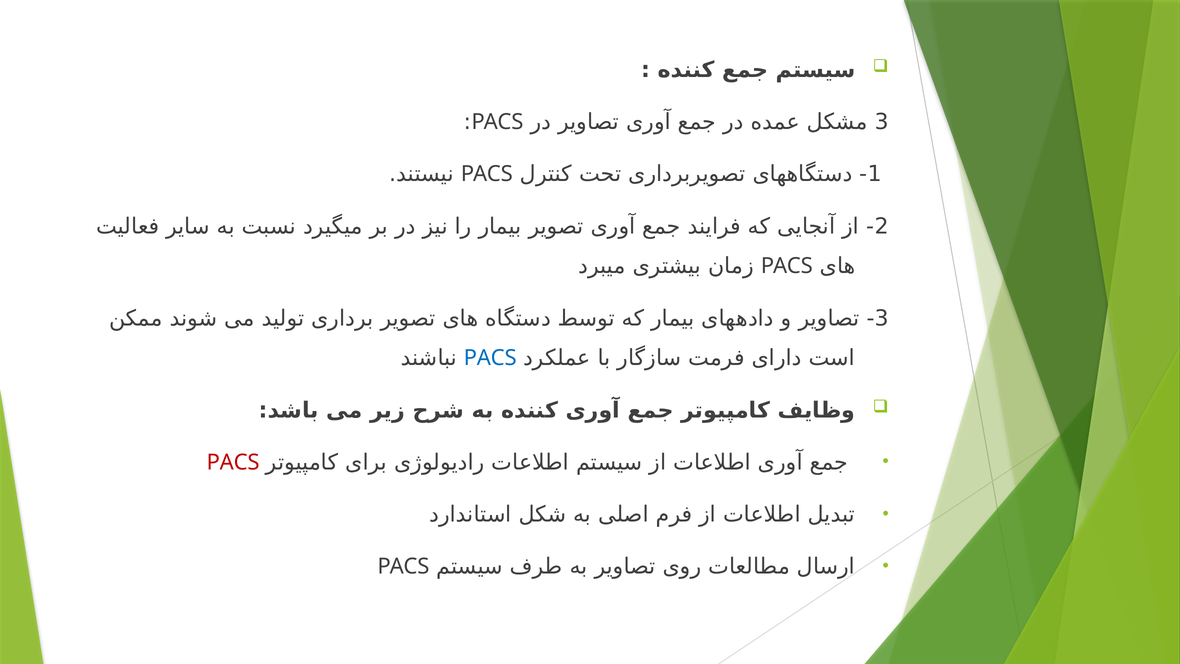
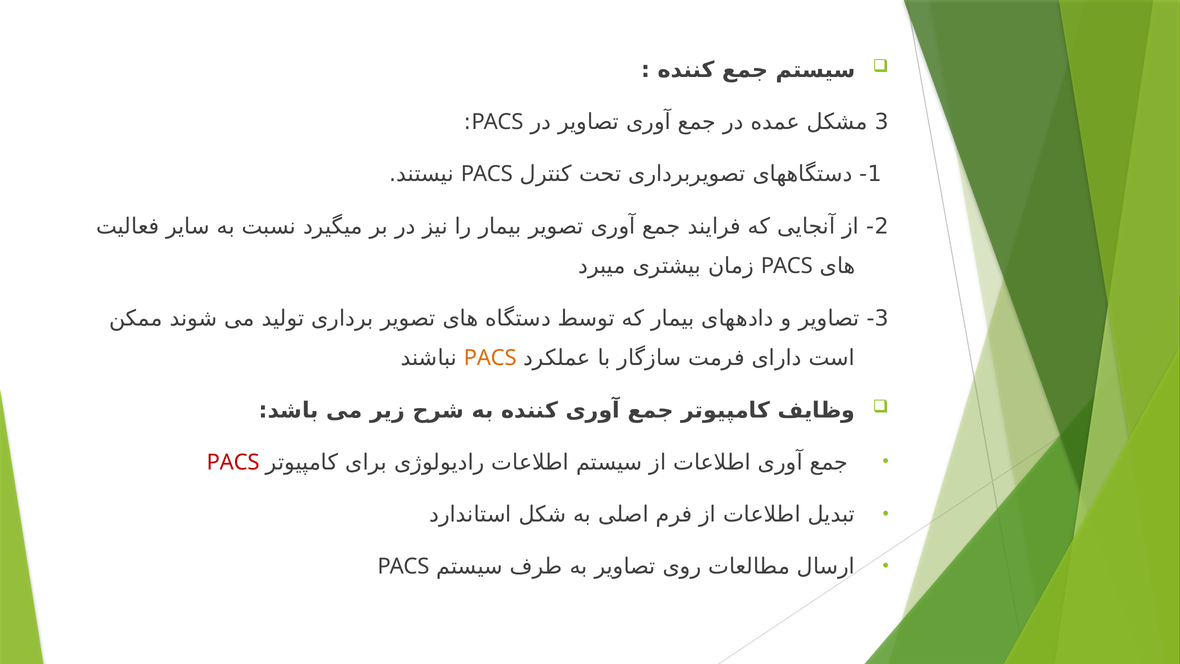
PACS colour: blue -> orange (490, 358)
